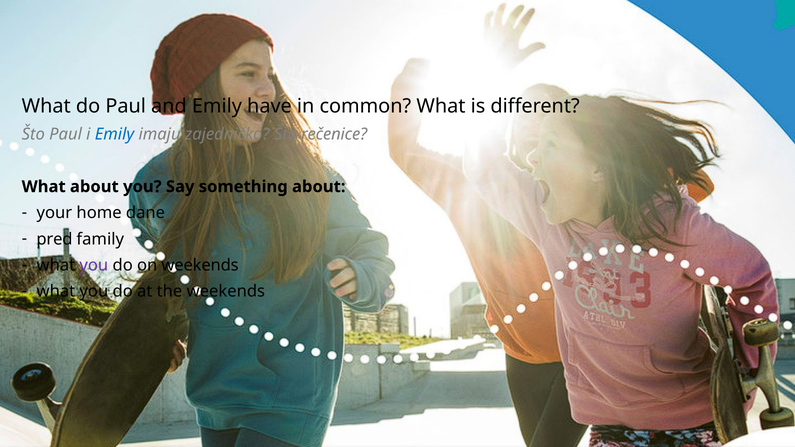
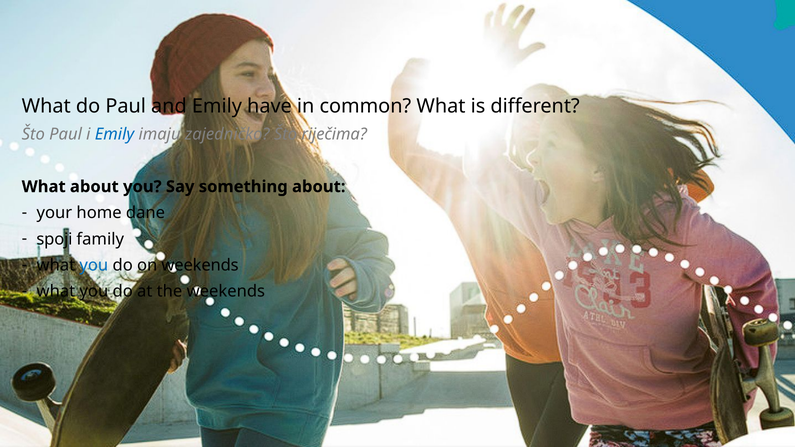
rečenice: rečenice -> riječima (334, 134)
pred: pred -> spoji (54, 239)
you colour: purple -> blue (94, 265)
